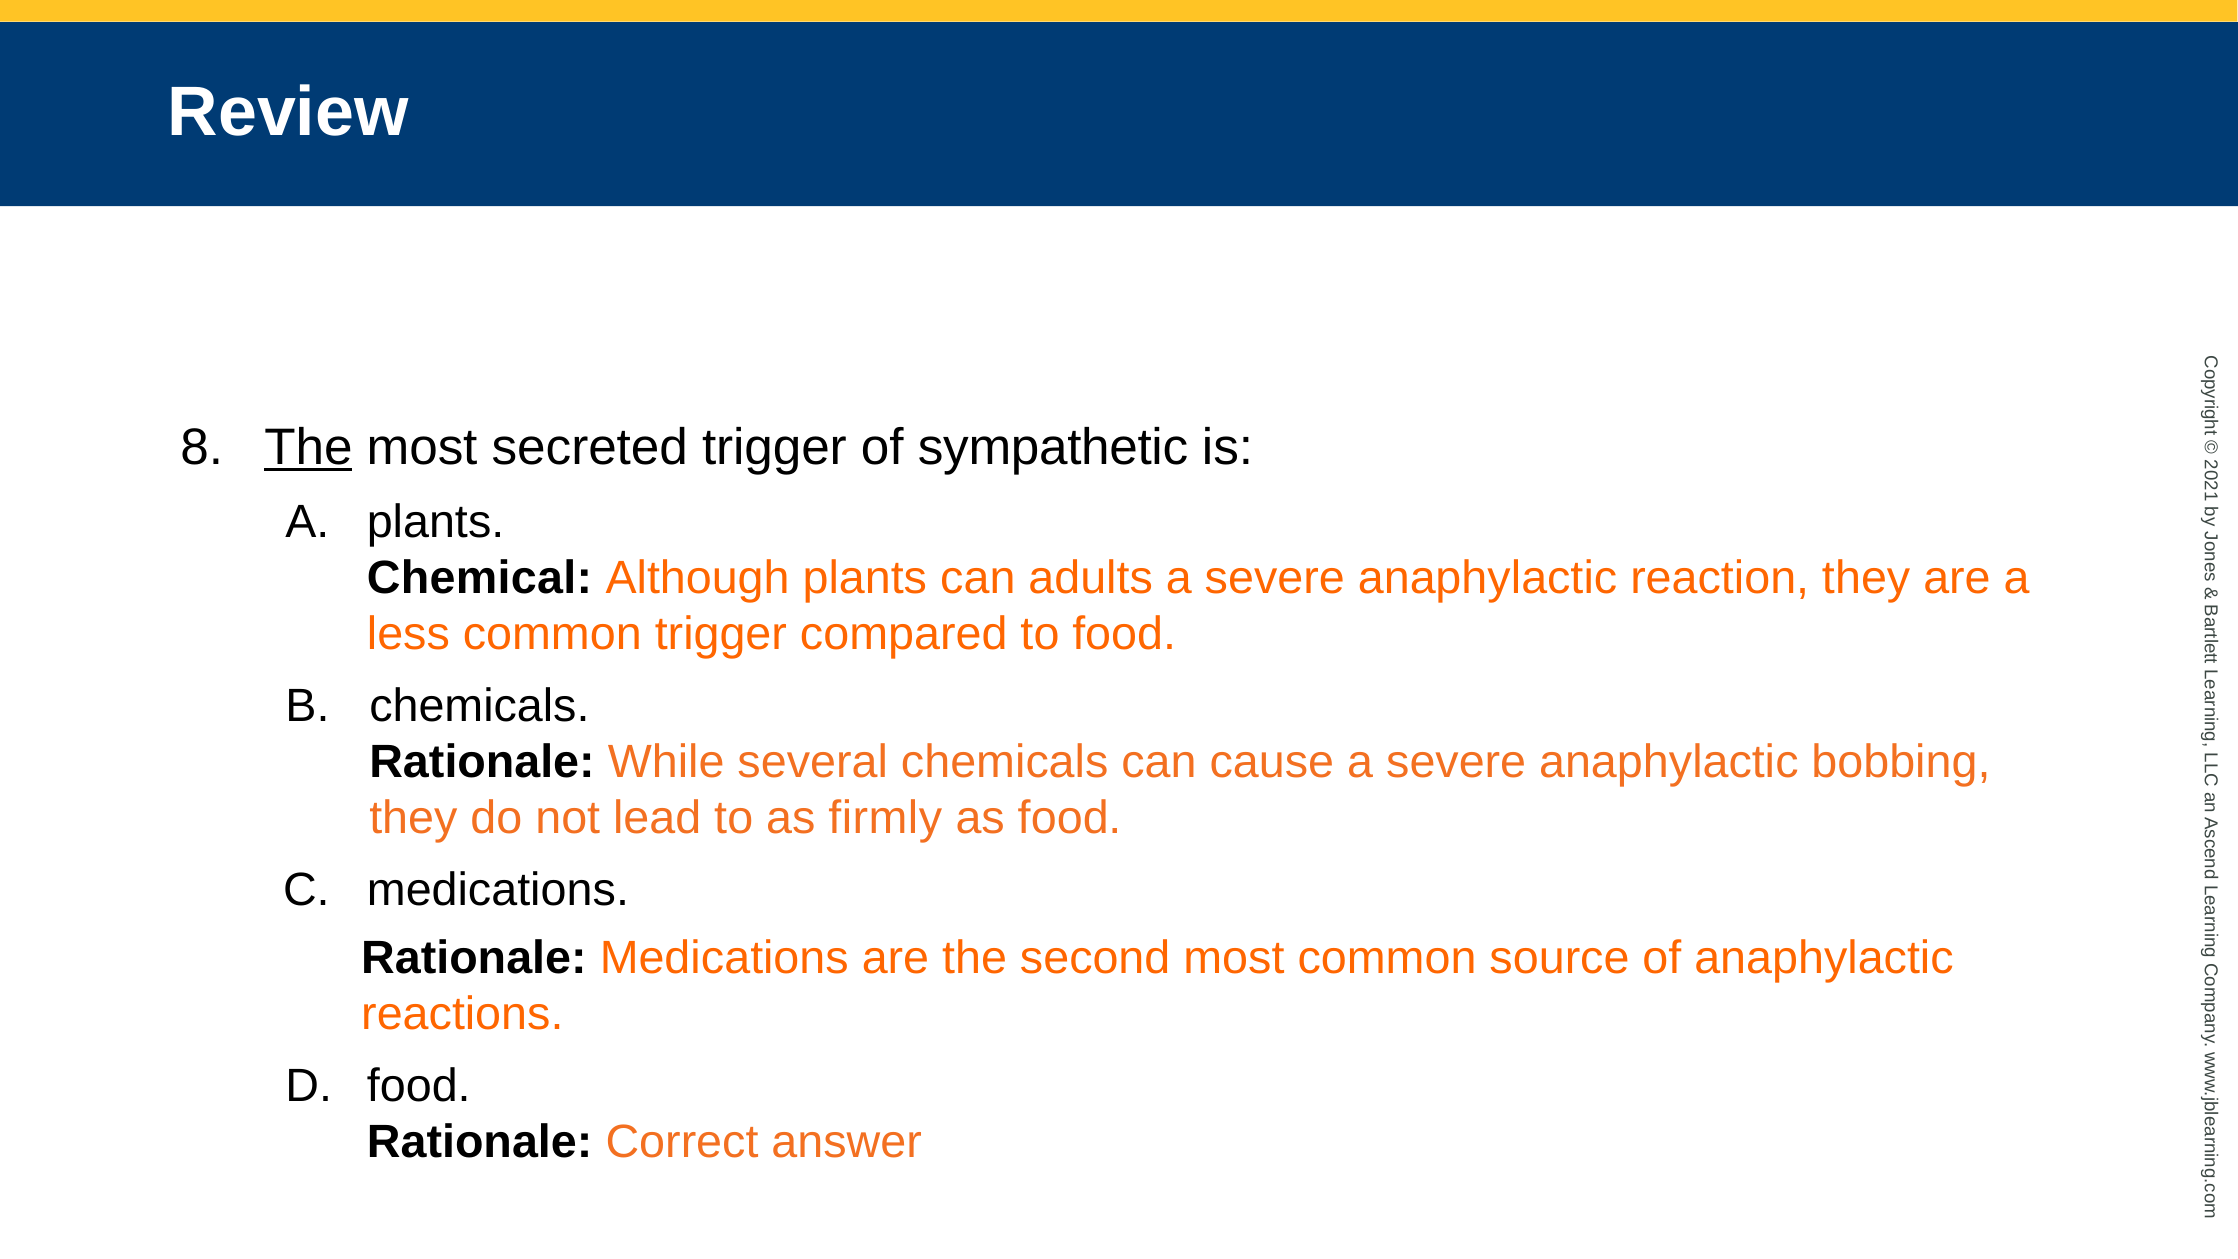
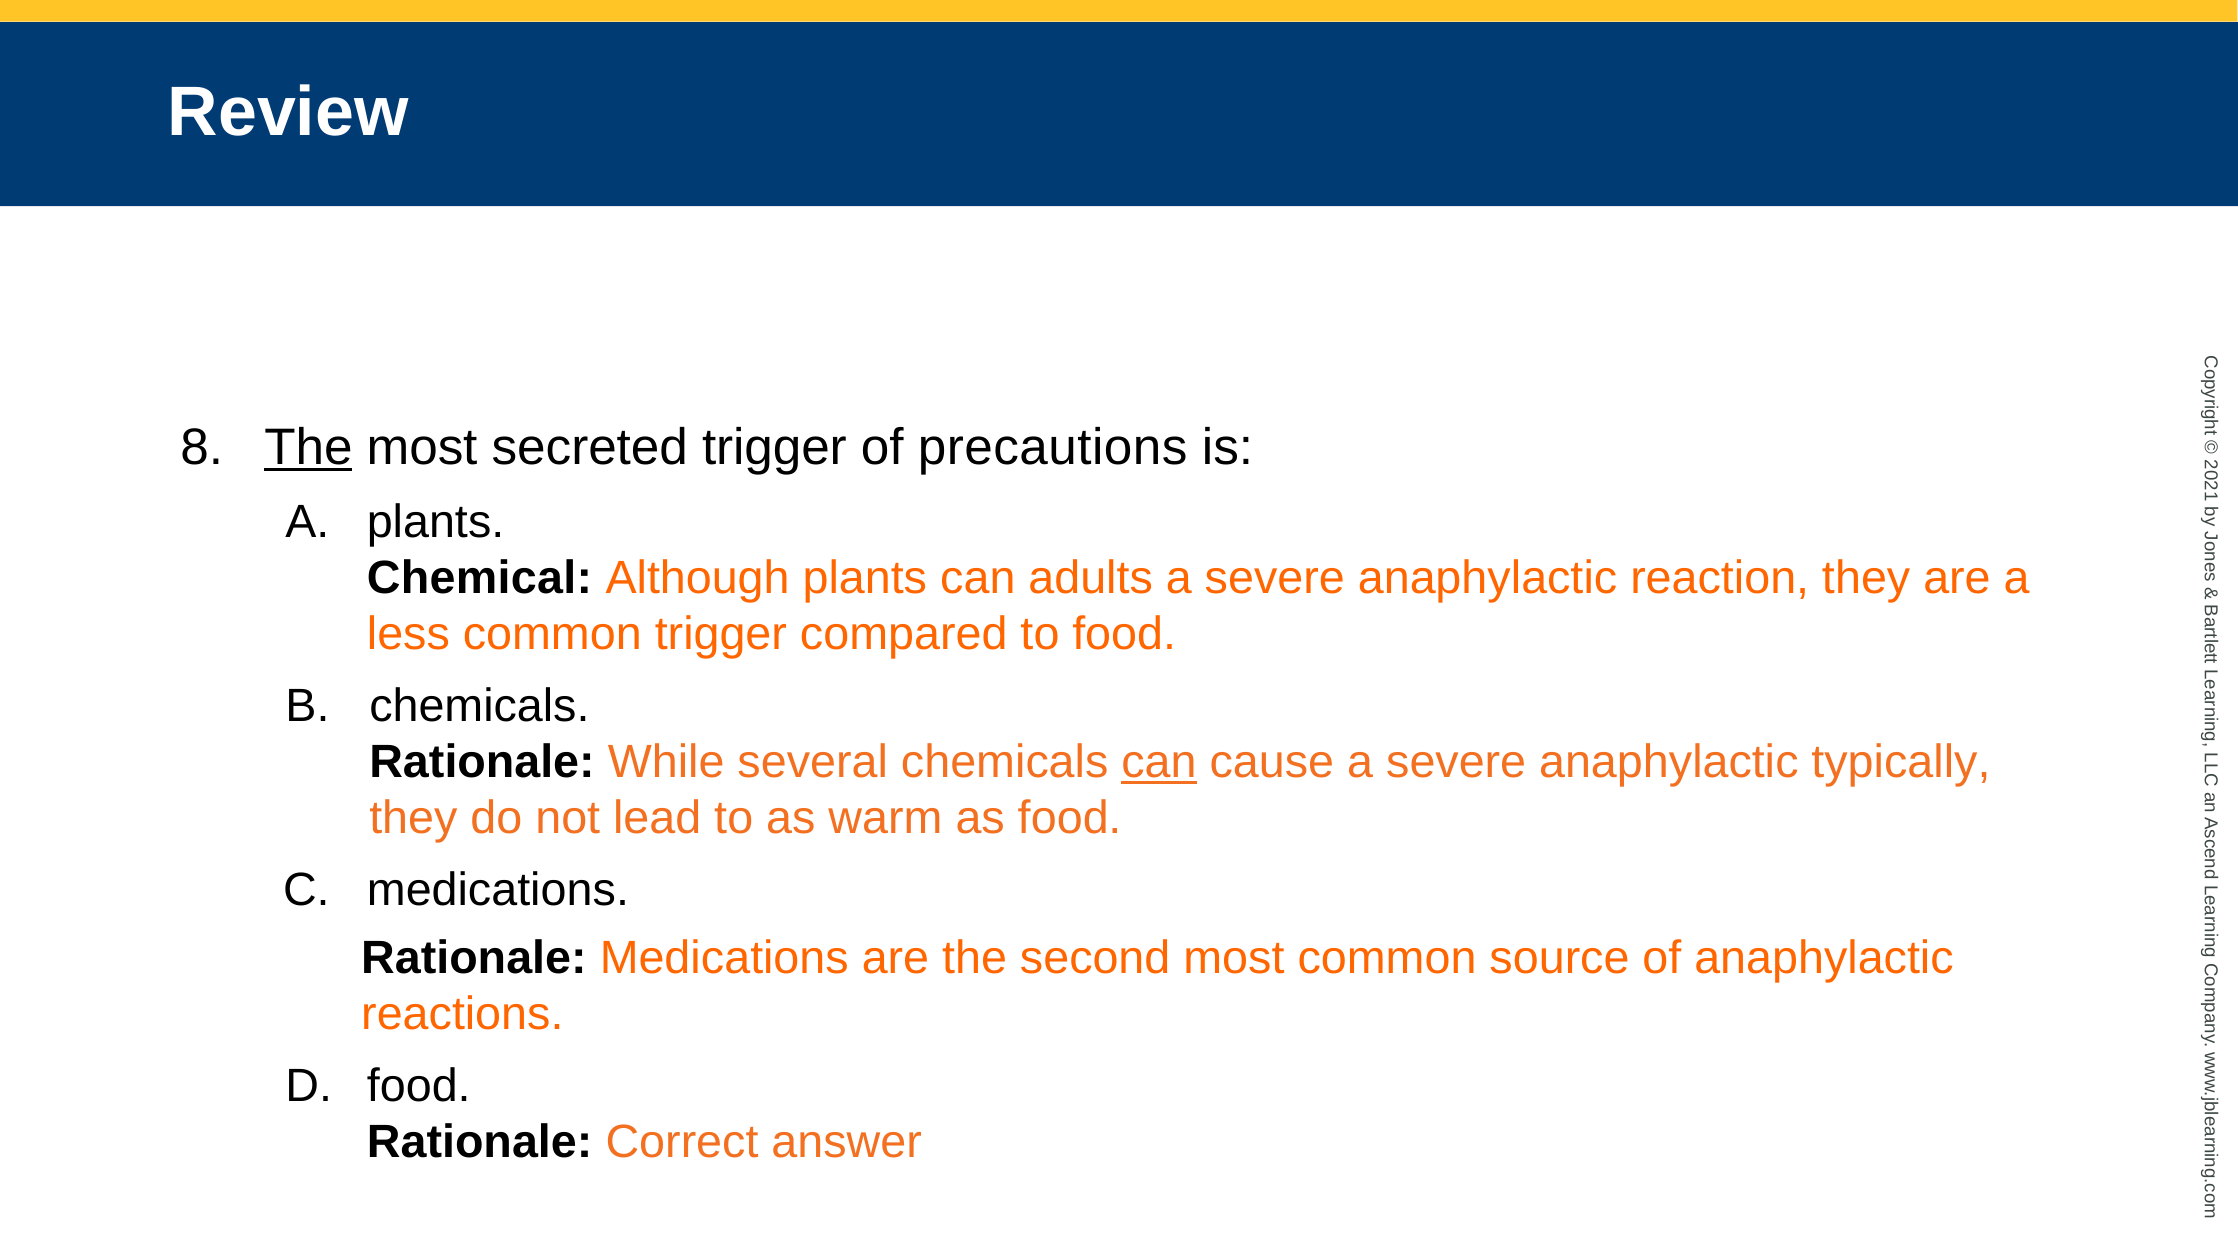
sympathetic: sympathetic -> precautions (1053, 447)
can underline: none -> present (1159, 762)
bobbing: bobbing -> typically (1901, 762)
firmly: firmly -> warm (885, 818)
